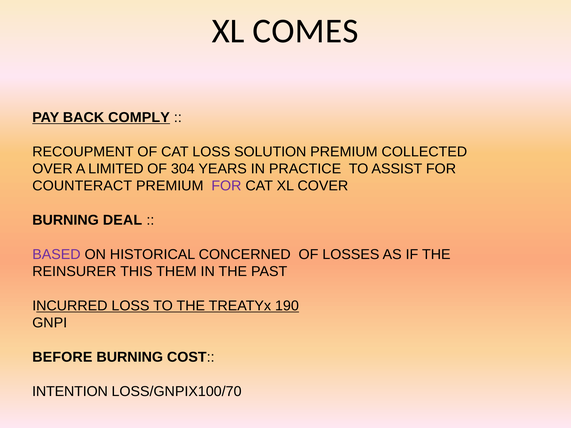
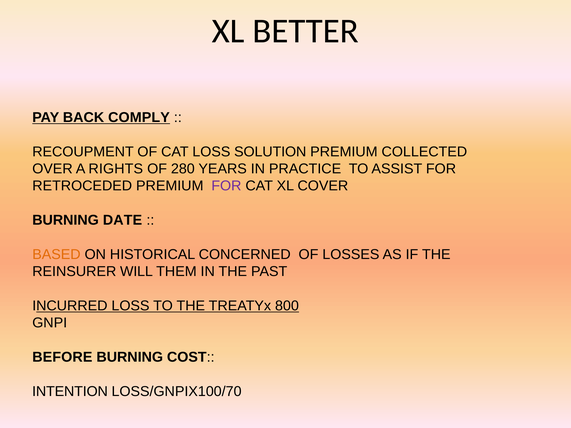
COMES: COMES -> BETTER (306, 31)
LIMITED: LIMITED -> RIGHTS (116, 169)
304: 304 -> 280 (183, 169)
COUNTERACT: COUNTERACT -> RETROCEDED (82, 186)
DEAL: DEAL -> DATE (123, 220)
BASED colour: purple -> orange (56, 255)
THIS: THIS -> WILL (136, 272)
190: 190 -> 800 (287, 306)
